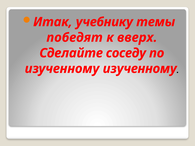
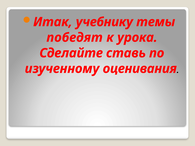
вверх: вверх -> урока (137, 38)
соседу: соседу -> ставь (126, 53)
изученному изученному: изученному -> оценивания (140, 69)
